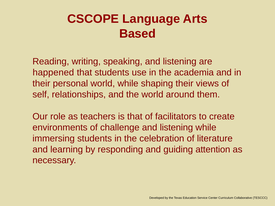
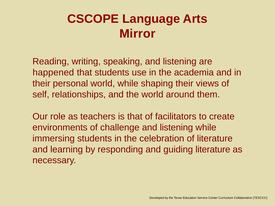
Based: Based -> Mirror (137, 34)
guiding attention: attention -> literature (213, 150)
